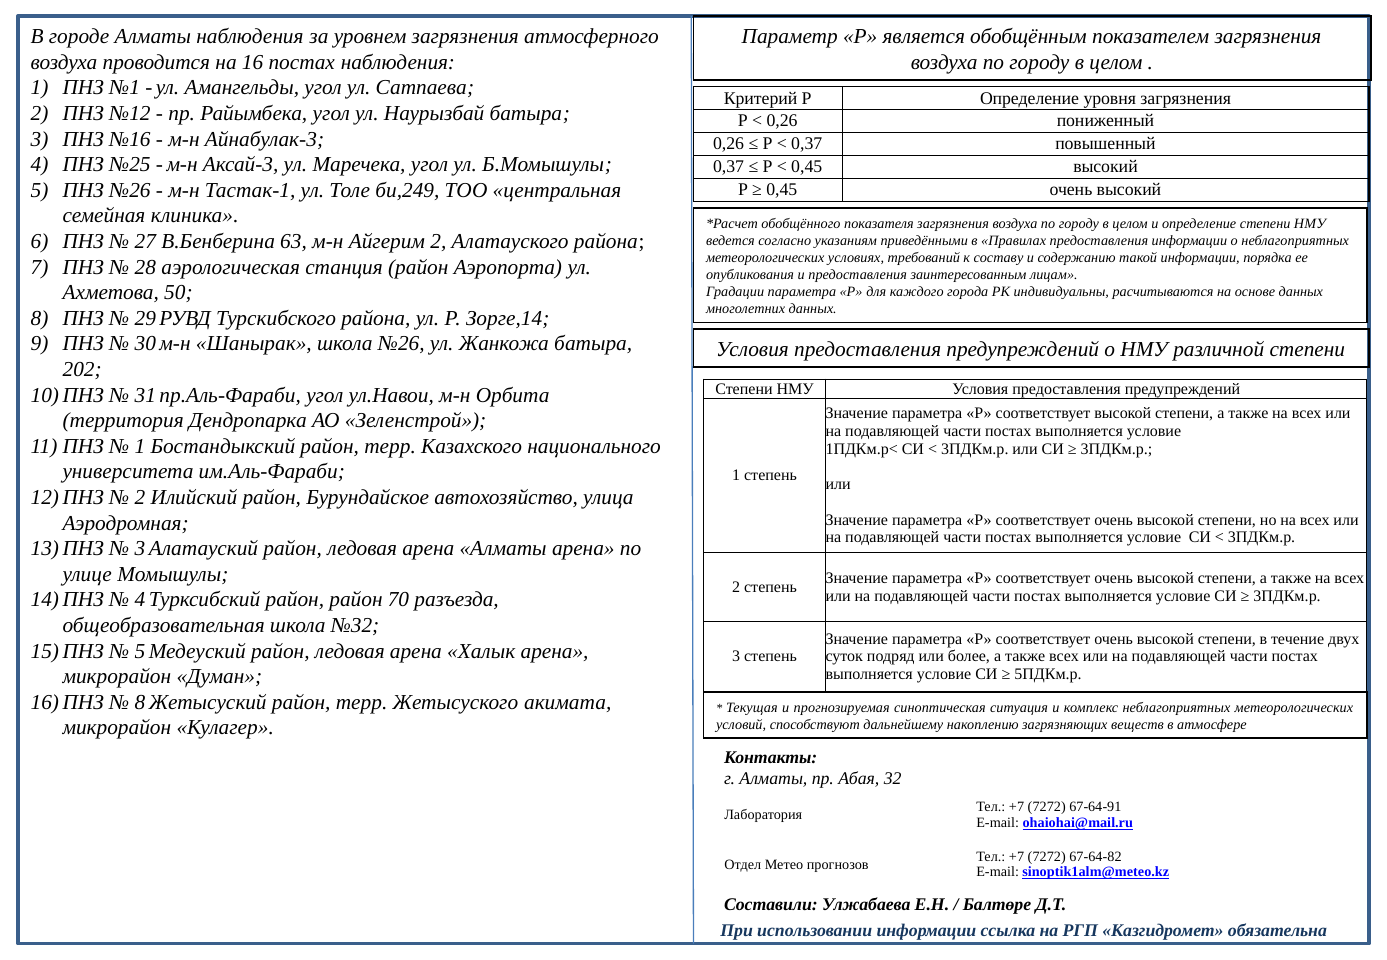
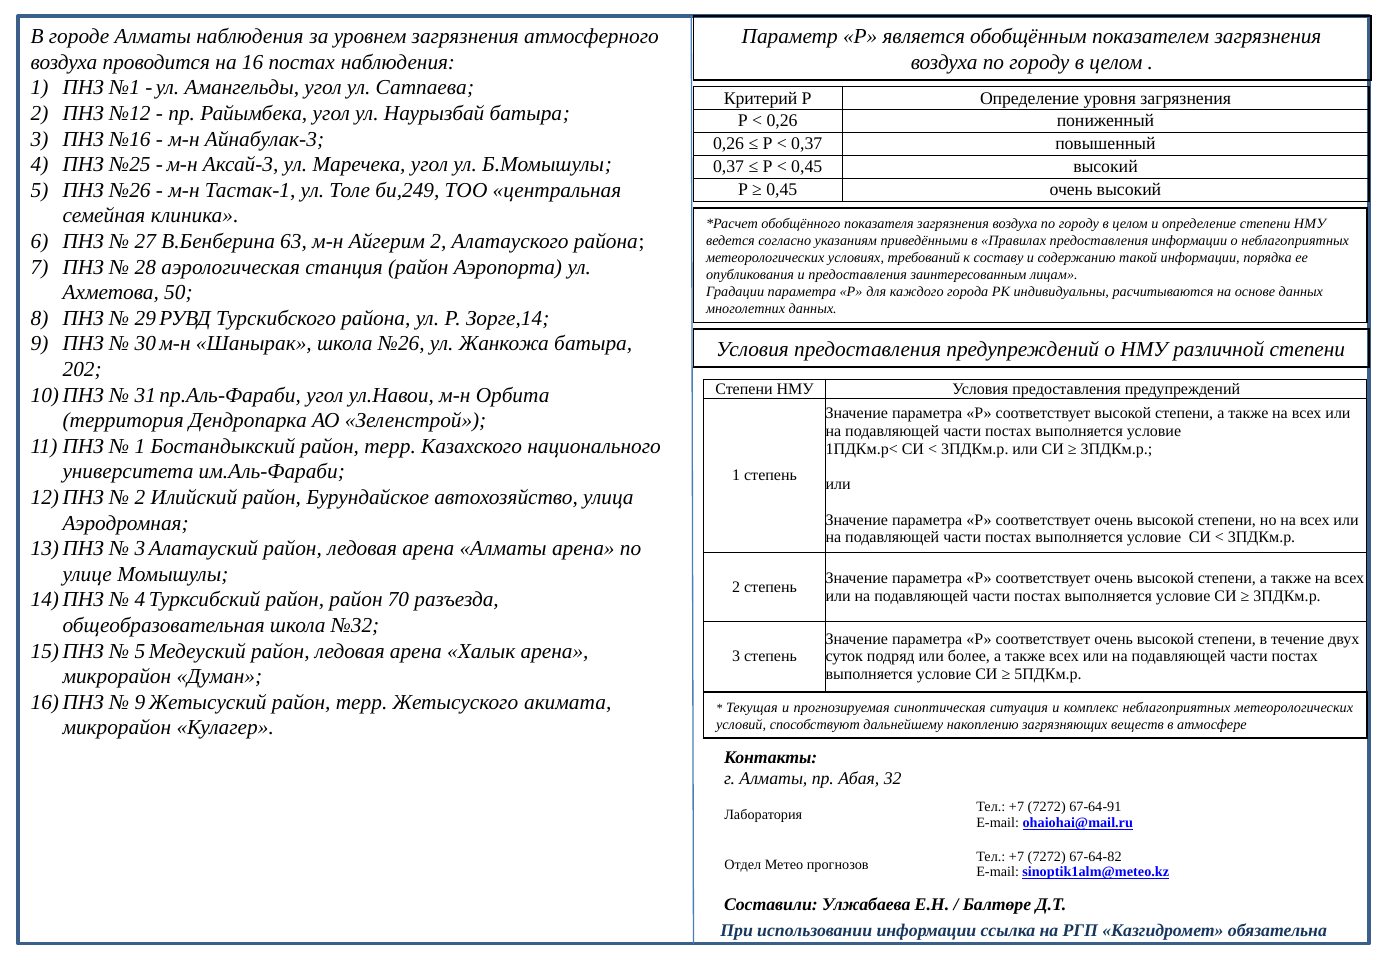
8: 8 -> 9 (140, 703)
